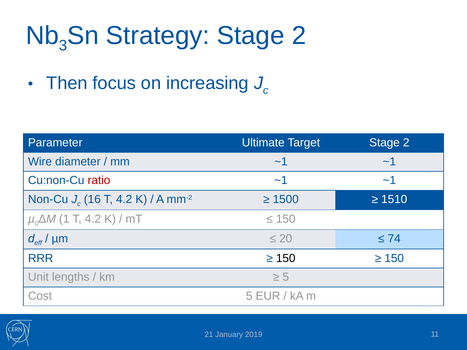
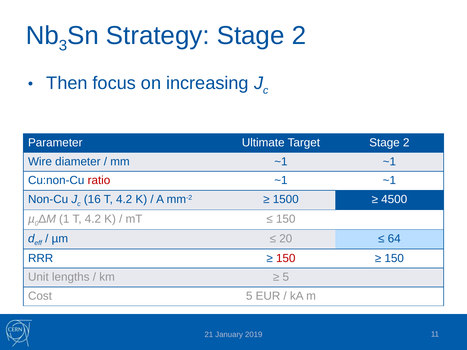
1510: 1510 -> 4500 (394, 199)
74: 74 -> 64 (394, 239)
150 colour: black -> red (286, 258)
